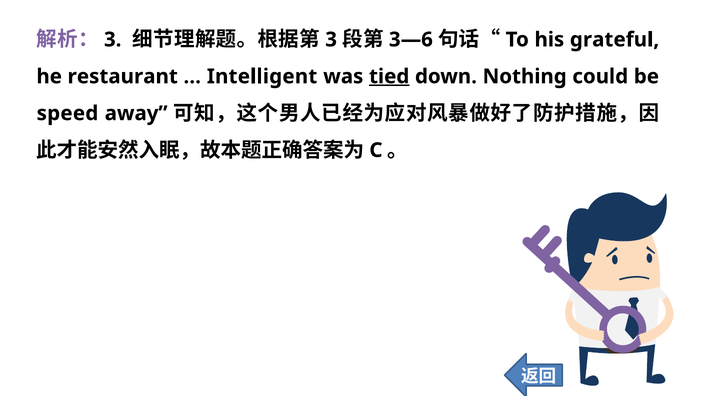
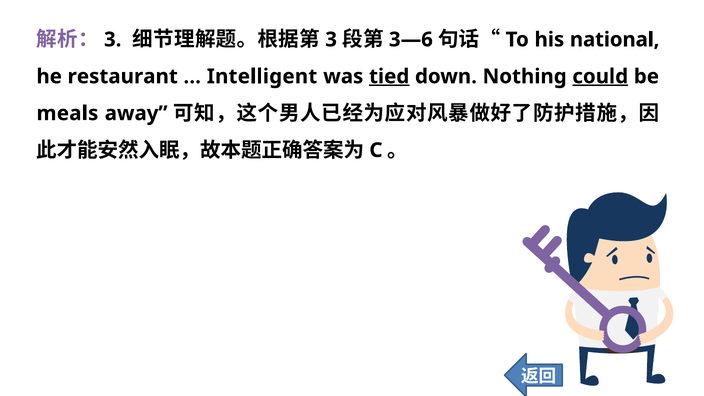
grateful: grateful -> national (615, 40)
could underline: none -> present (600, 76)
speed: speed -> meals (67, 113)
